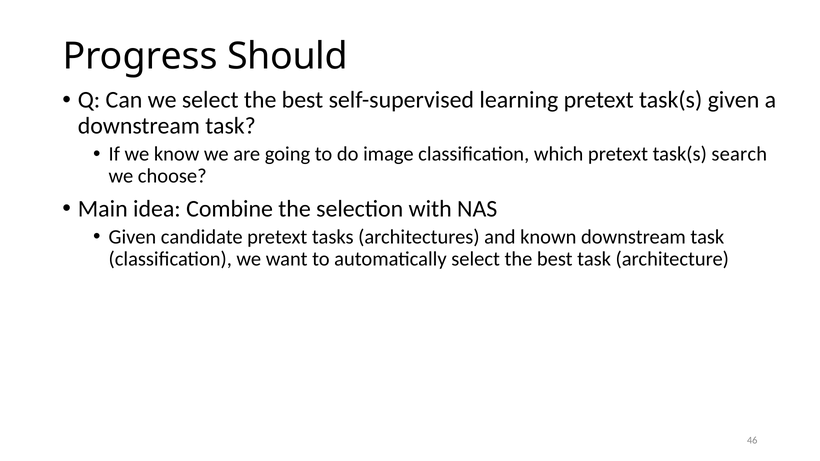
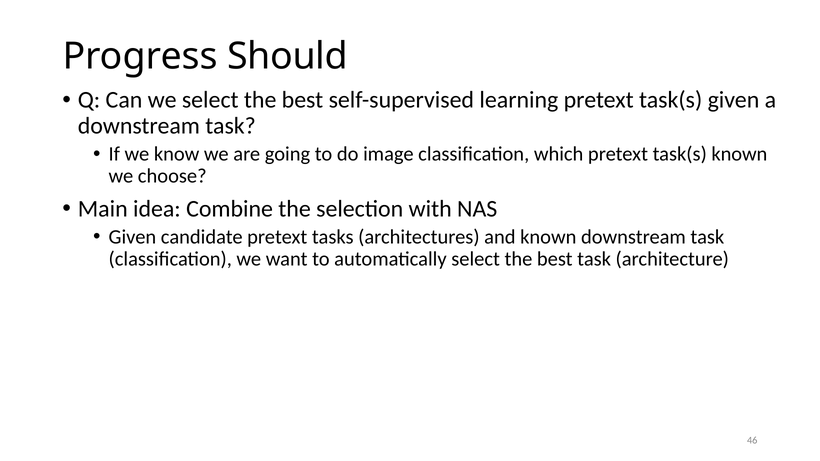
task(s search: search -> known (739, 154)
